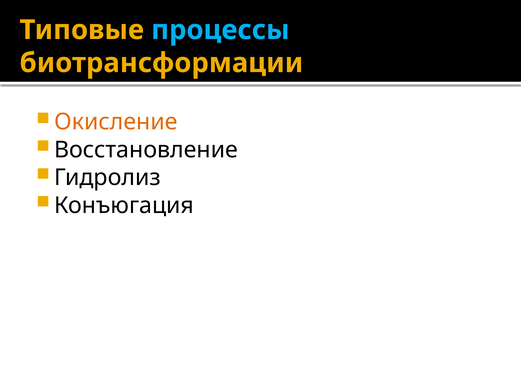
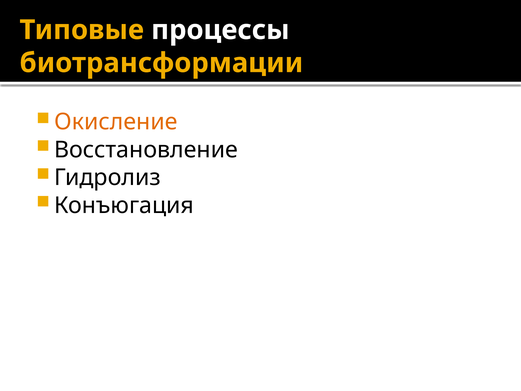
процессы colour: light blue -> white (220, 30)
